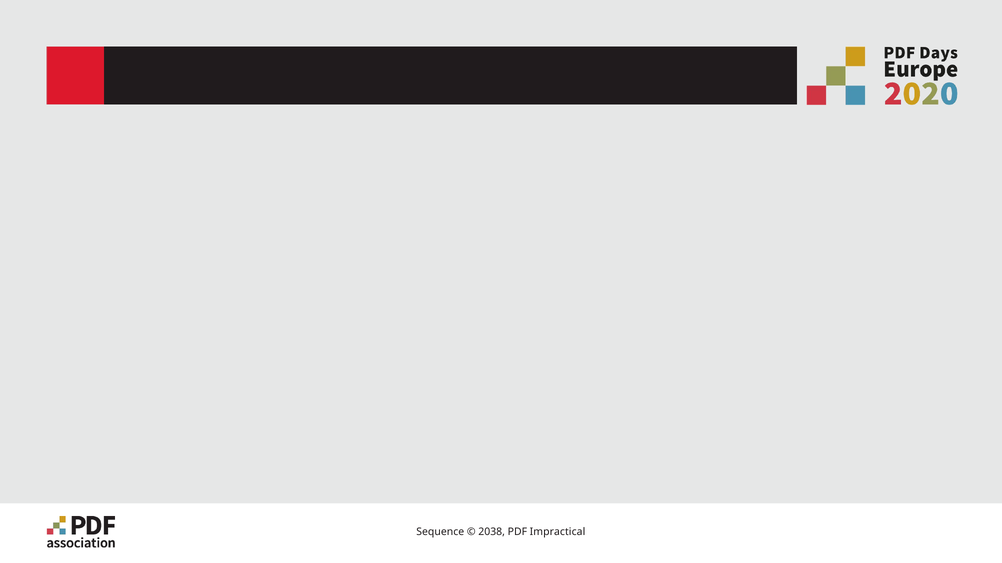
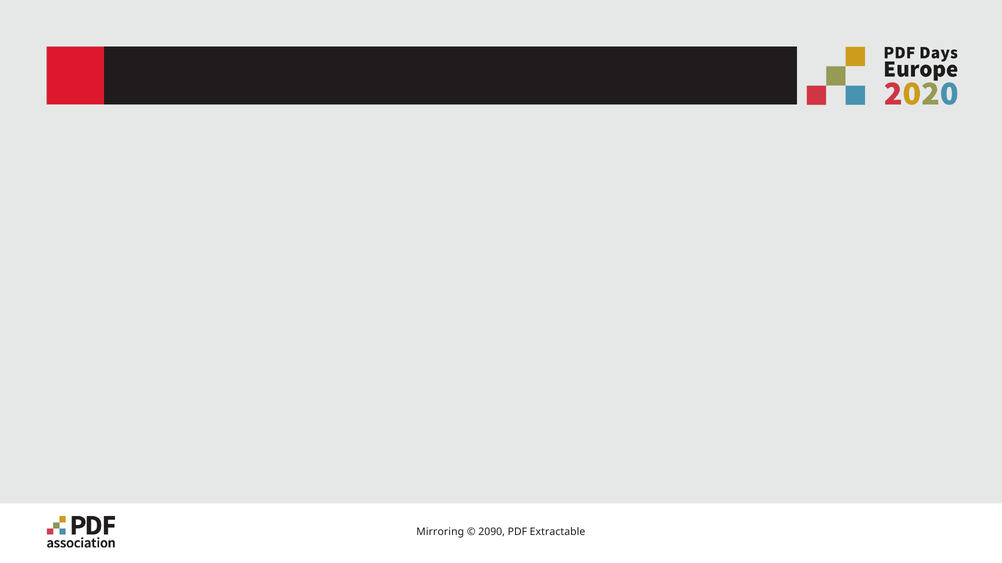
Sequence: Sequence -> Mirroring (440, 532)
2038: 2038 -> 2090 (492, 532)
Impractical: Impractical -> Extractable (558, 532)
